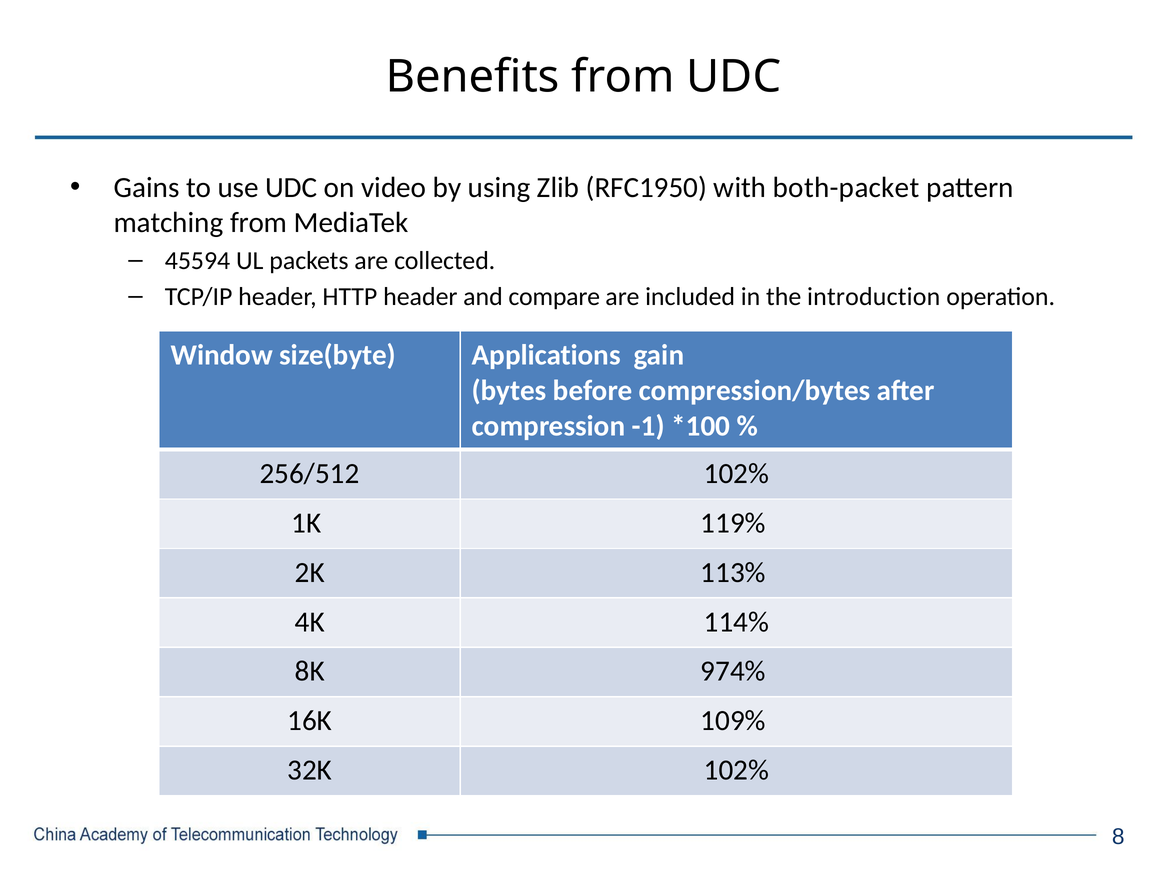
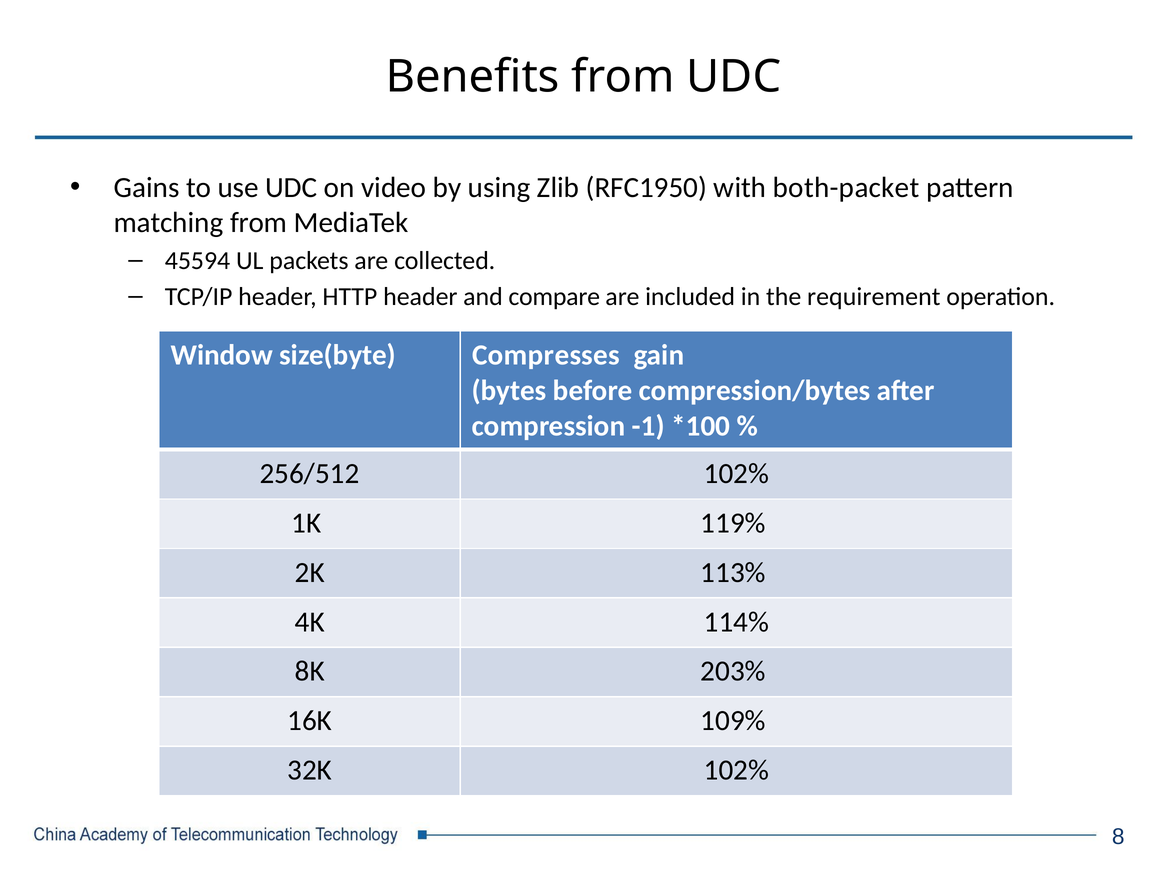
introduction: introduction -> requirement (874, 297)
Applications: Applications -> Compresses (546, 355)
974%: 974% -> 203% (733, 671)
